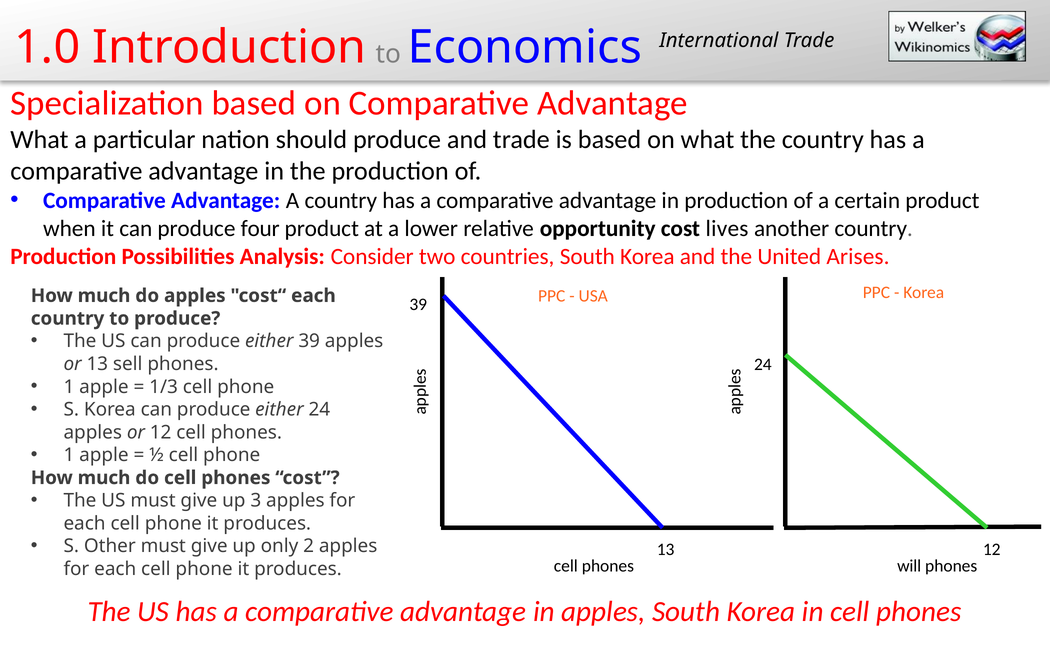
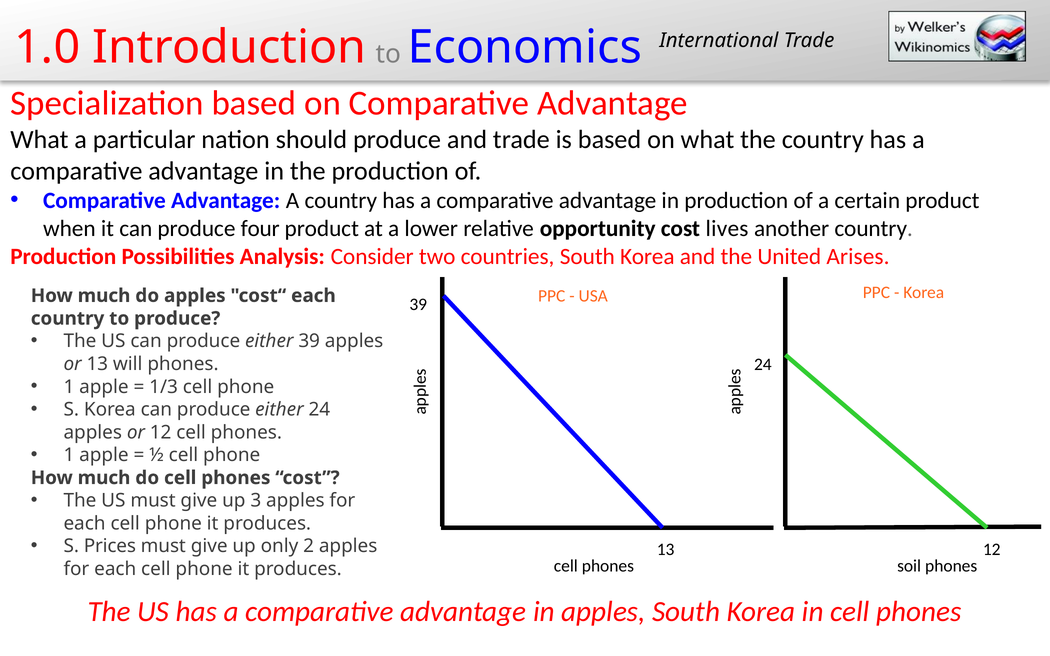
sell: sell -> will (128, 364)
Other: Other -> Prices (110, 546)
will: will -> soil (909, 566)
